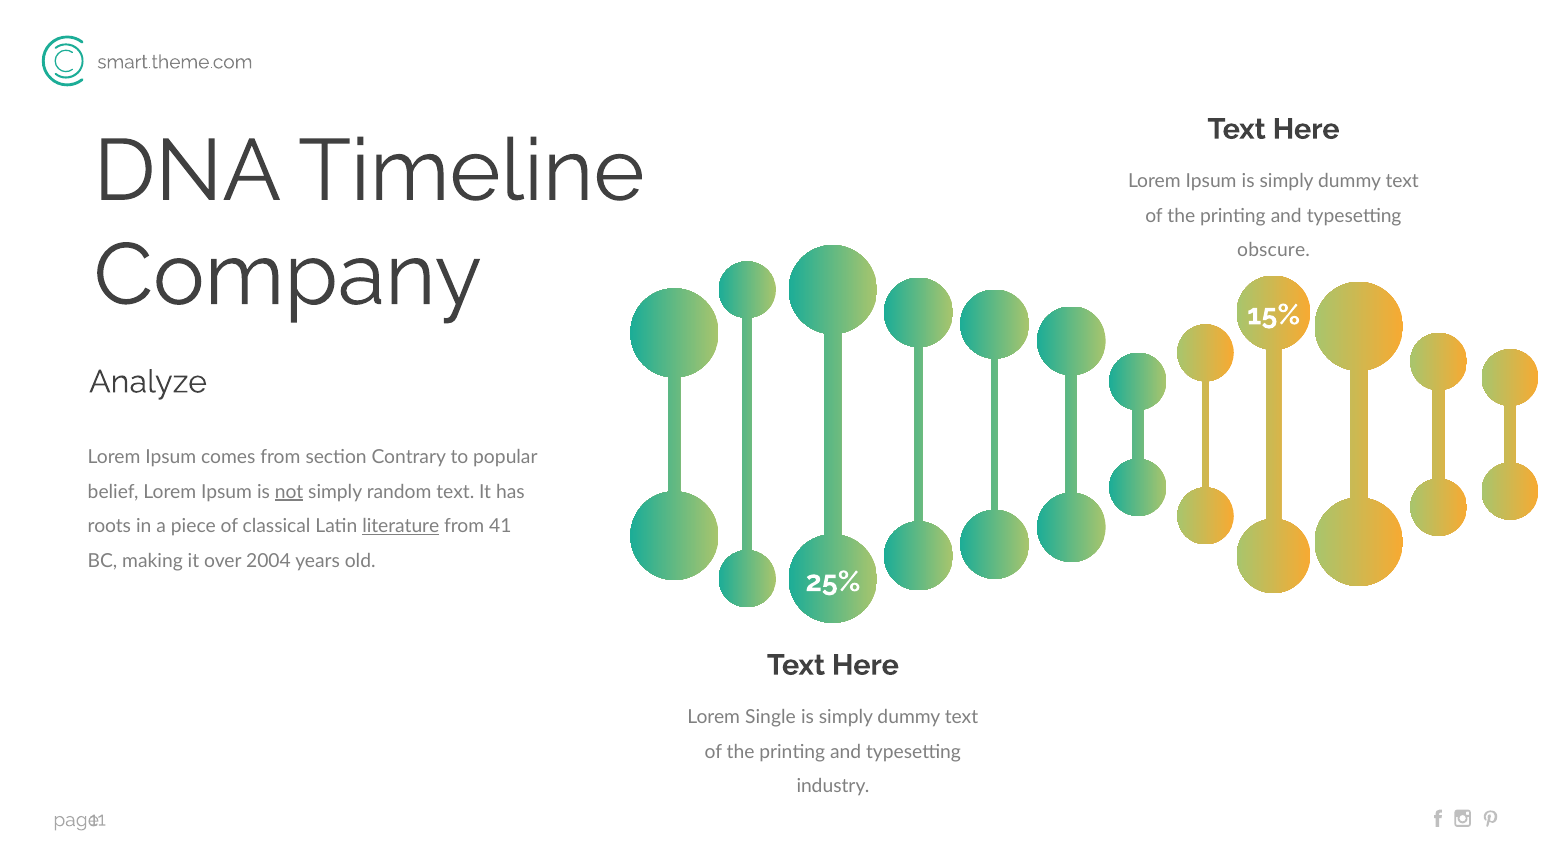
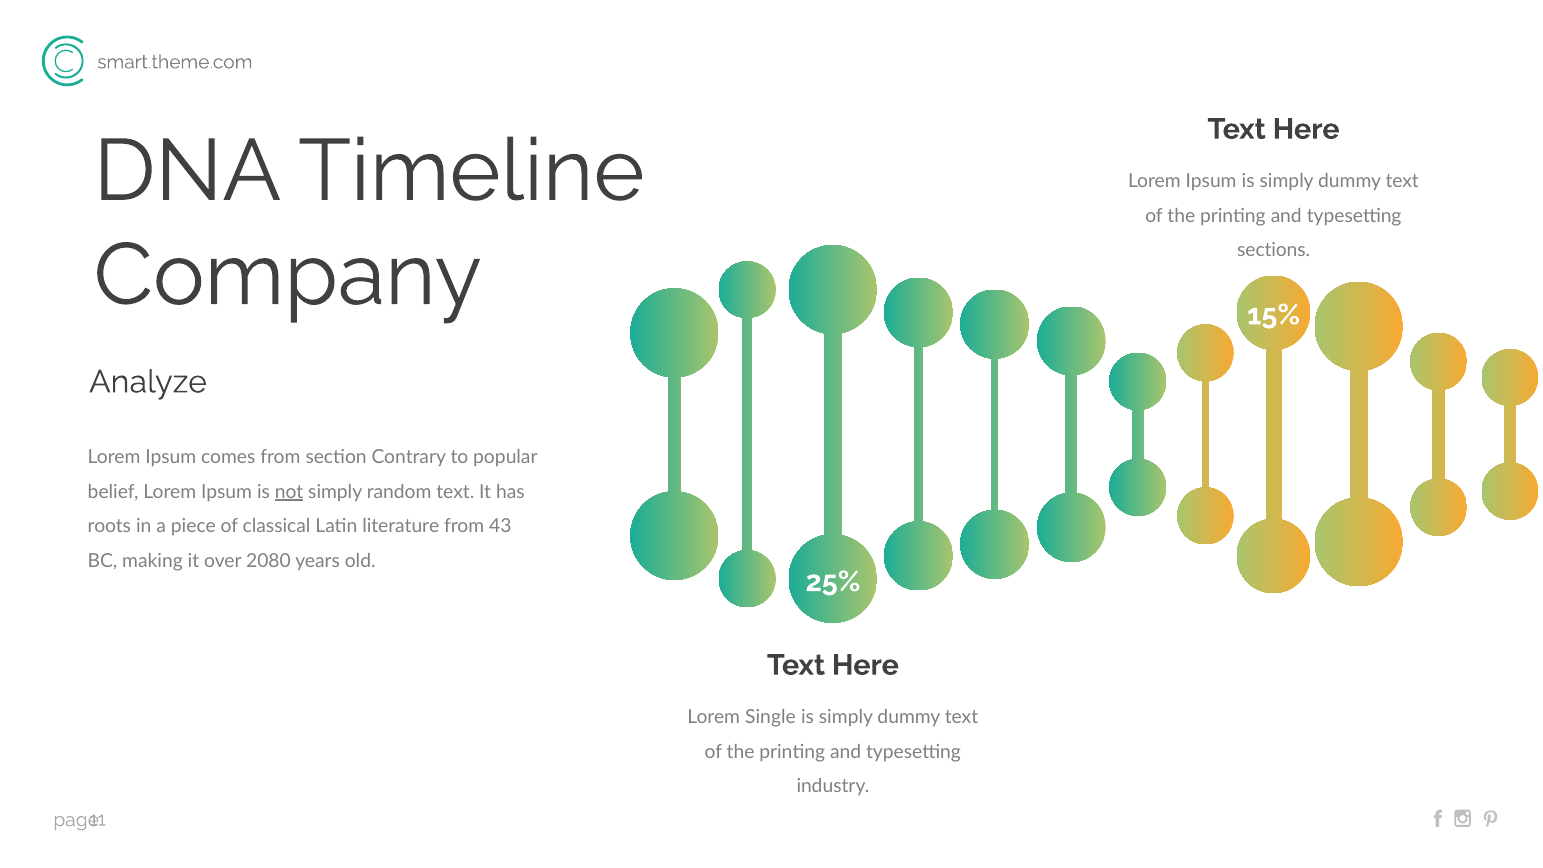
obscure: obscure -> sections (1274, 250)
literature underline: present -> none (401, 526)
41: 41 -> 43 (500, 526)
2004: 2004 -> 2080 (269, 561)
